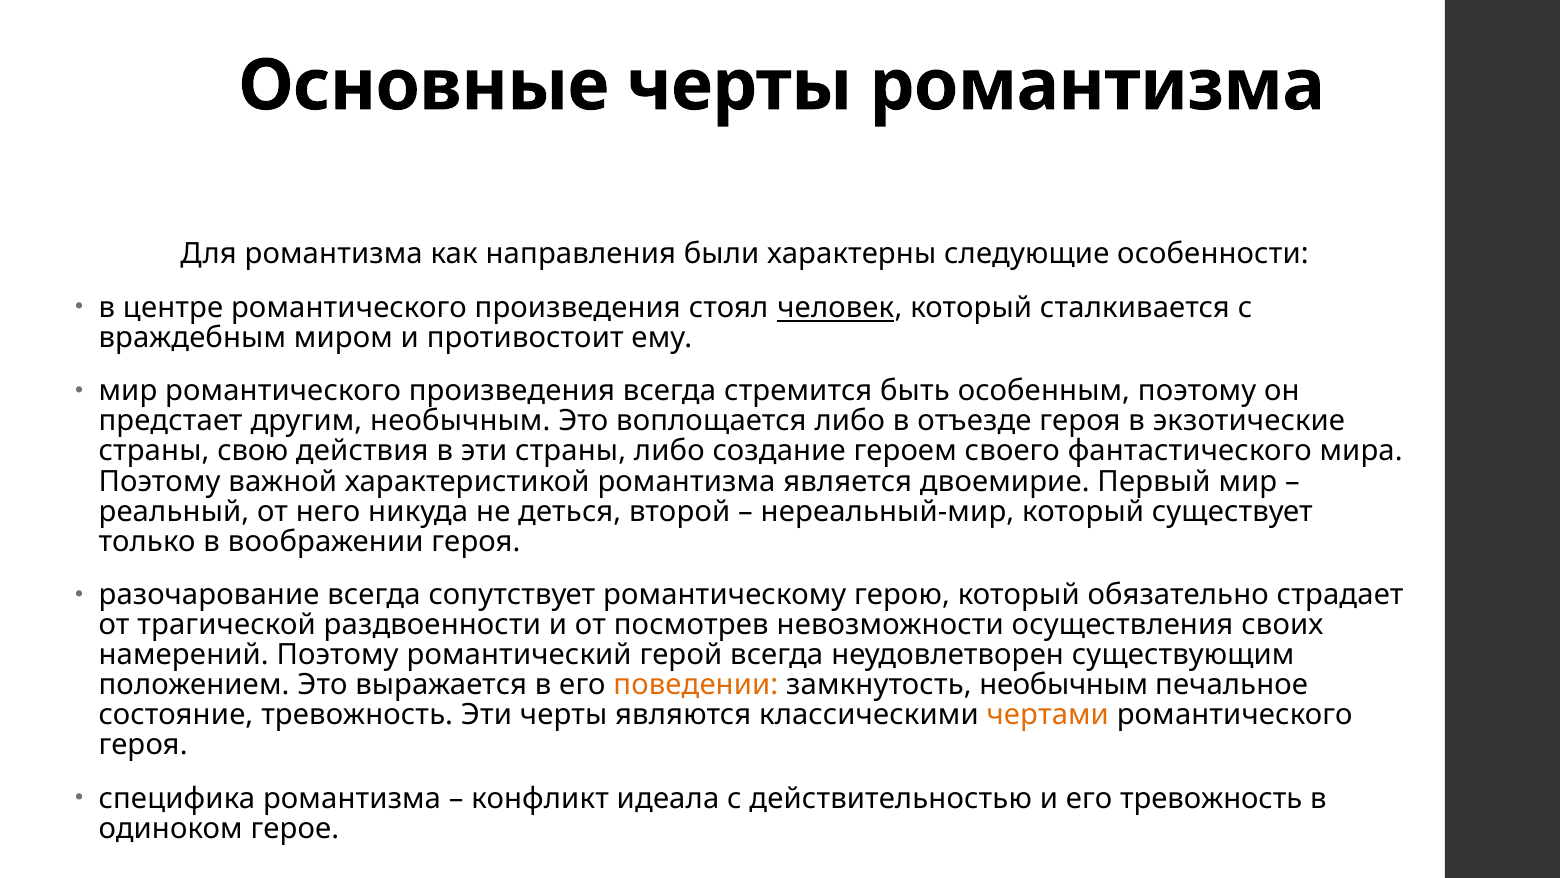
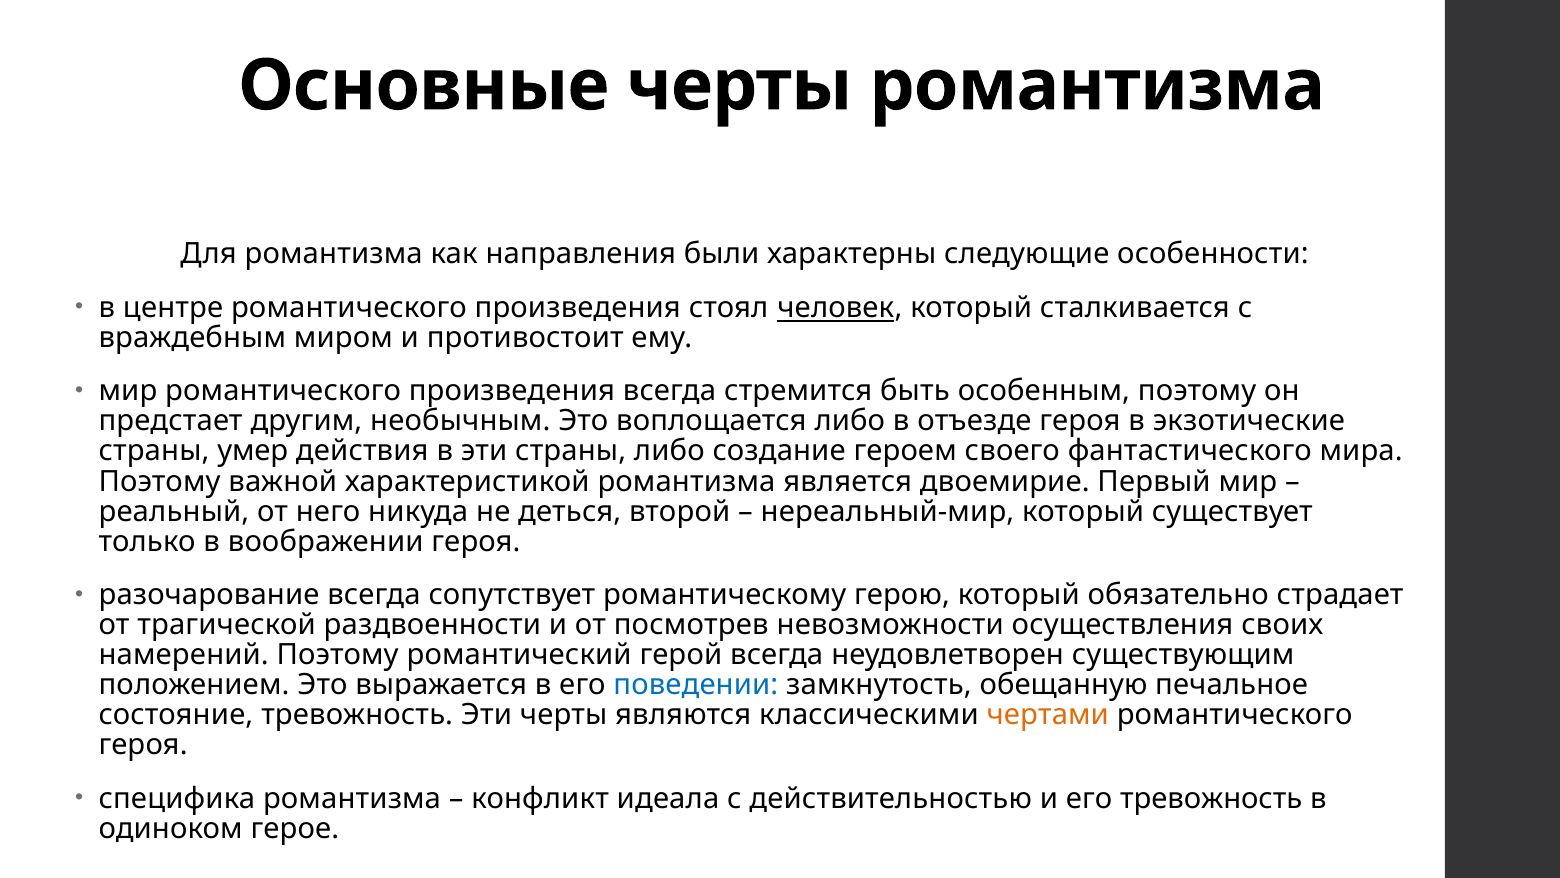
свою: свою -> умер (253, 451)
поведении colour: orange -> blue (696, 685)
замкнутость необычным: необычным -> обещанную (1064, 685)
